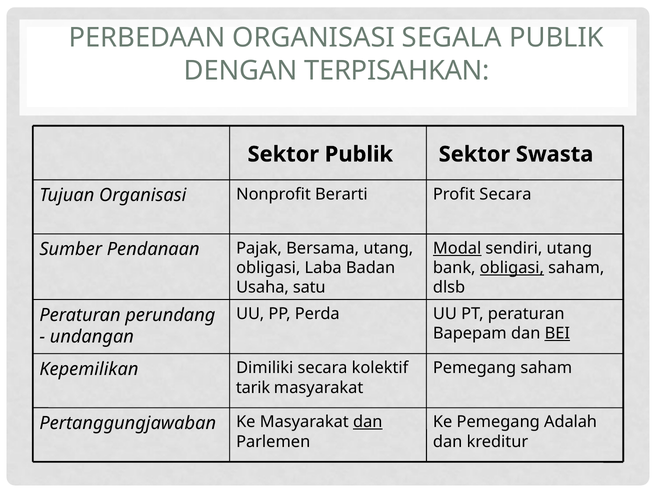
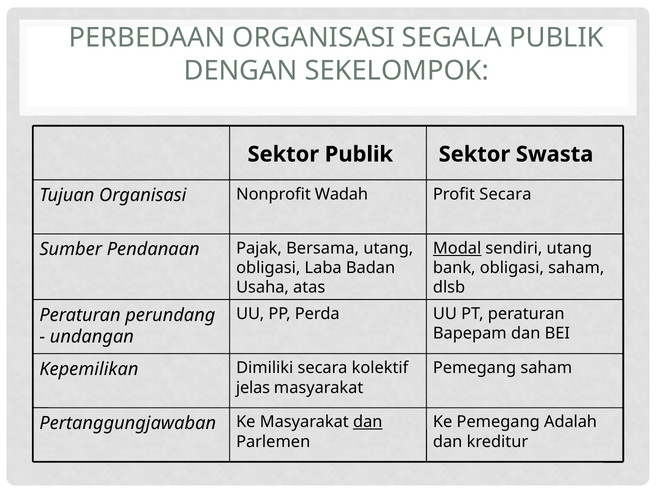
TERPISAHKAN: TERPISAHKAN -> SEKELOMPOK (397, 71)
Berarti: Berarti -> Wadah (341, 194)
obligasi underline: present -> none (512, 268)
satu: satu -> atas (309, 288)
BEI underline: present -> none (557, 334)
tarik: tarik -> jelas (253, 388)
